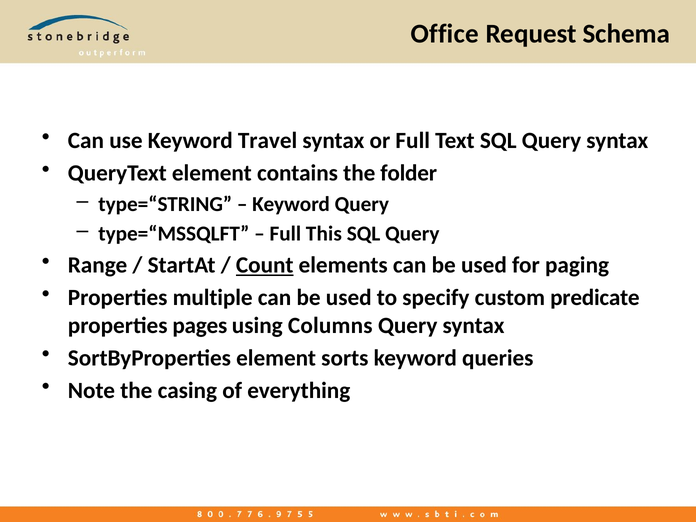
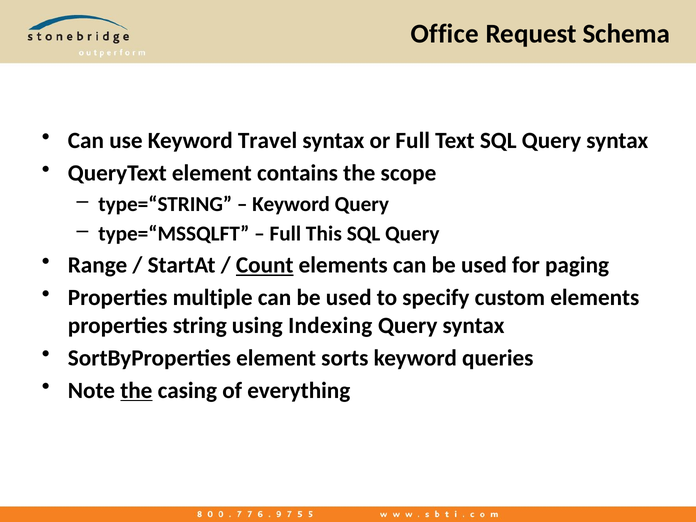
folder: folder -> scope (409, 173)
custom predicate: predicate -> elements (595, 298)
pages: pages -> string (200, 326)
Columns: Columns -> Indexing (330, 326)
the underline: none -> present (136, 391)
